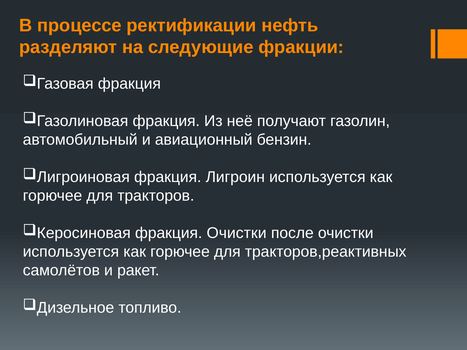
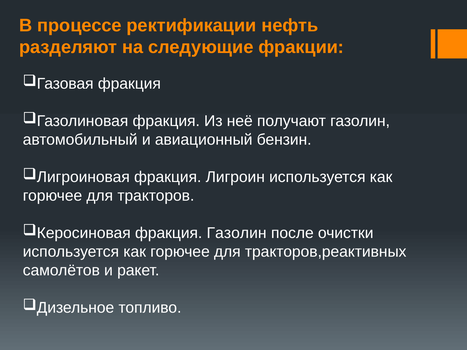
фракция Очистки: Очистки -> Газолин (237, 233)
